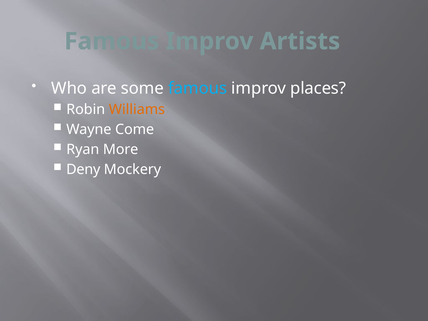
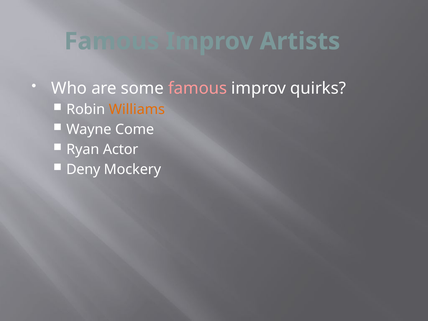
famous colour: light blue -> pink (198, 88)
places: places -> quirks (318, 88)
More: More -> Actor (121, 149)
